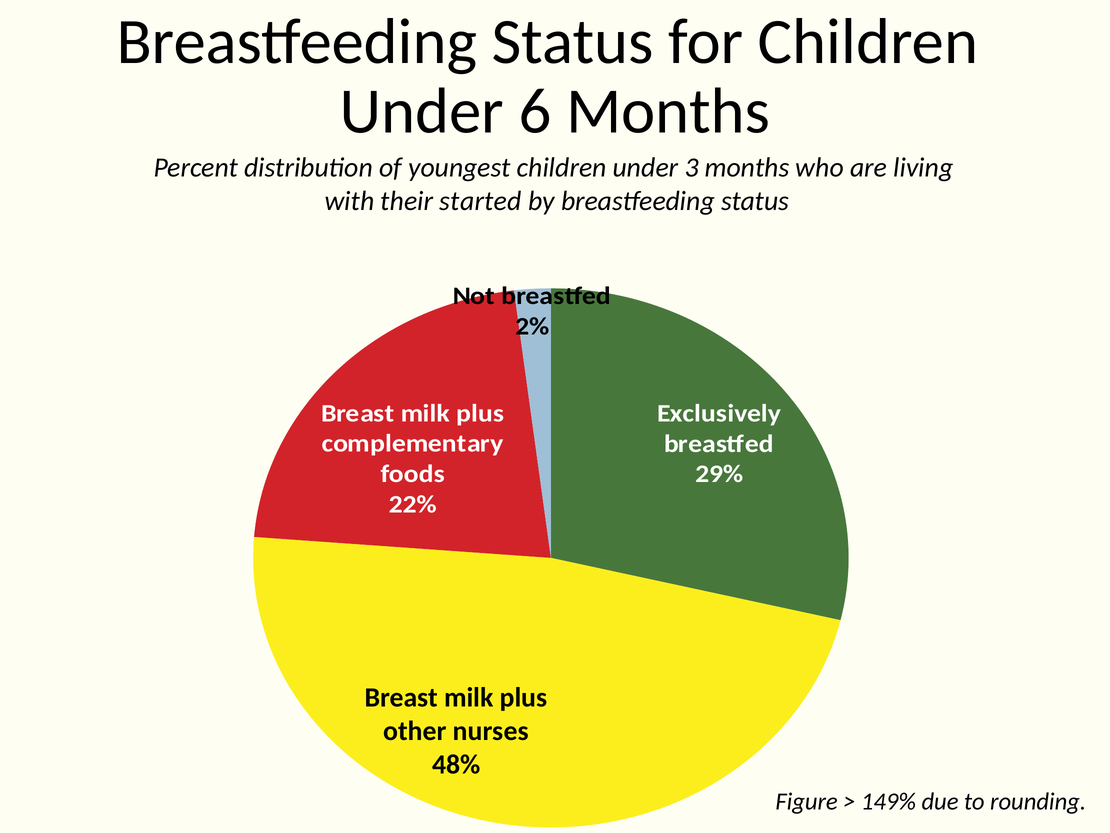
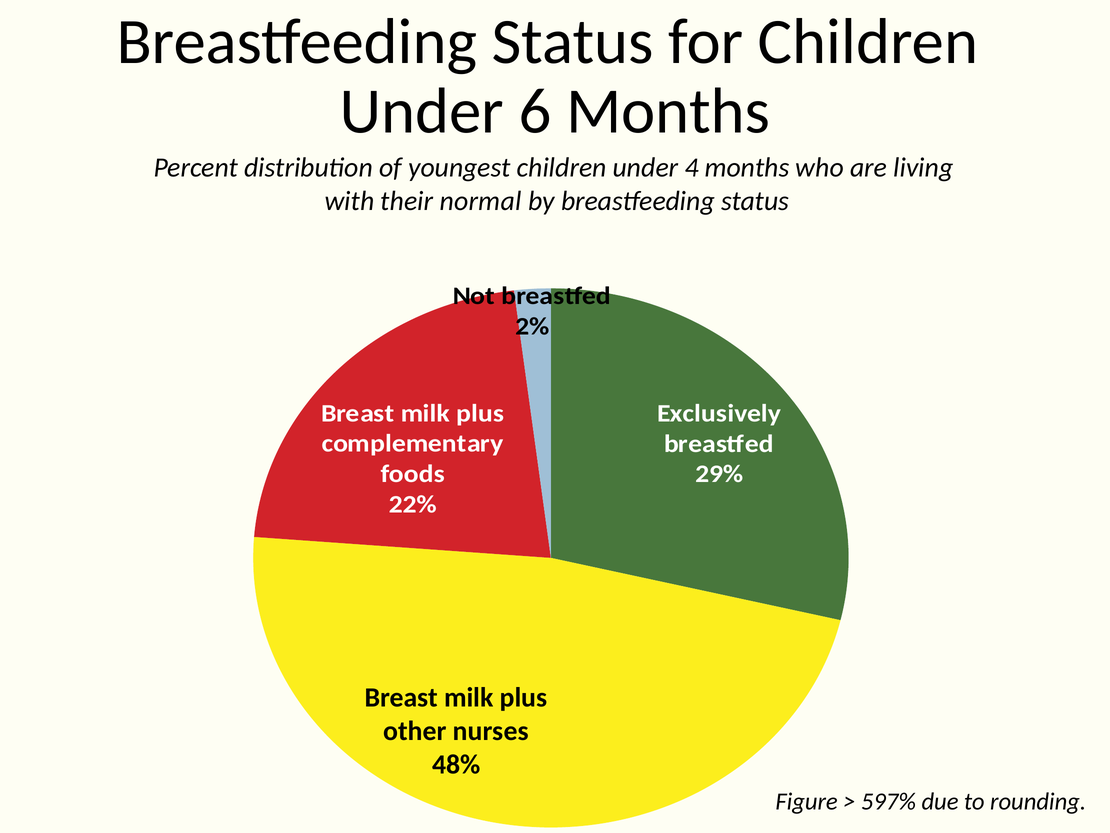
3: 3 -> 4 (692, 168)
started: started -> normal (481, 201)
149%: 149% -> 597% (888, 801)
